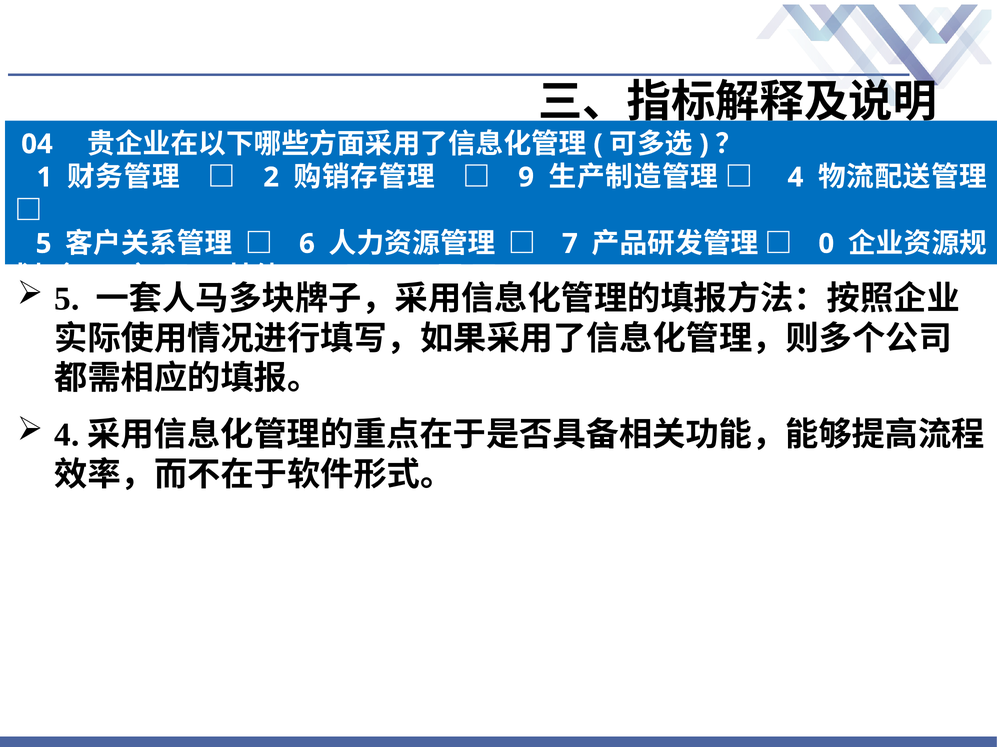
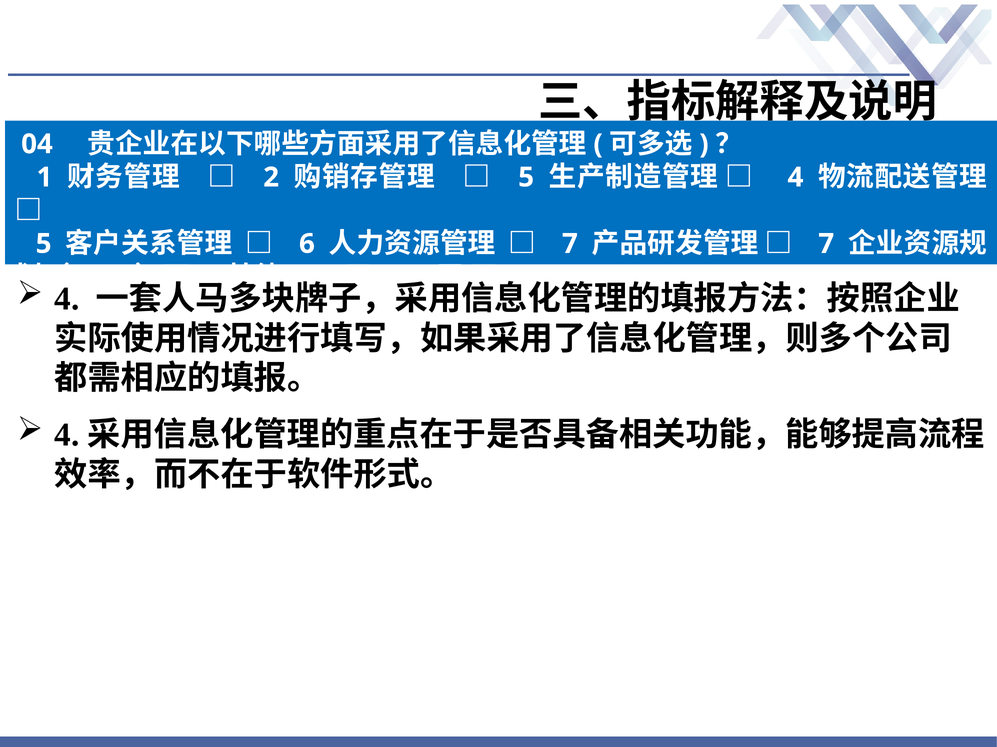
9: 9 -> 5 (526, 177)
0: 0 -> 7 (826, 244)
5: 5 -> 4 (67, 299)
